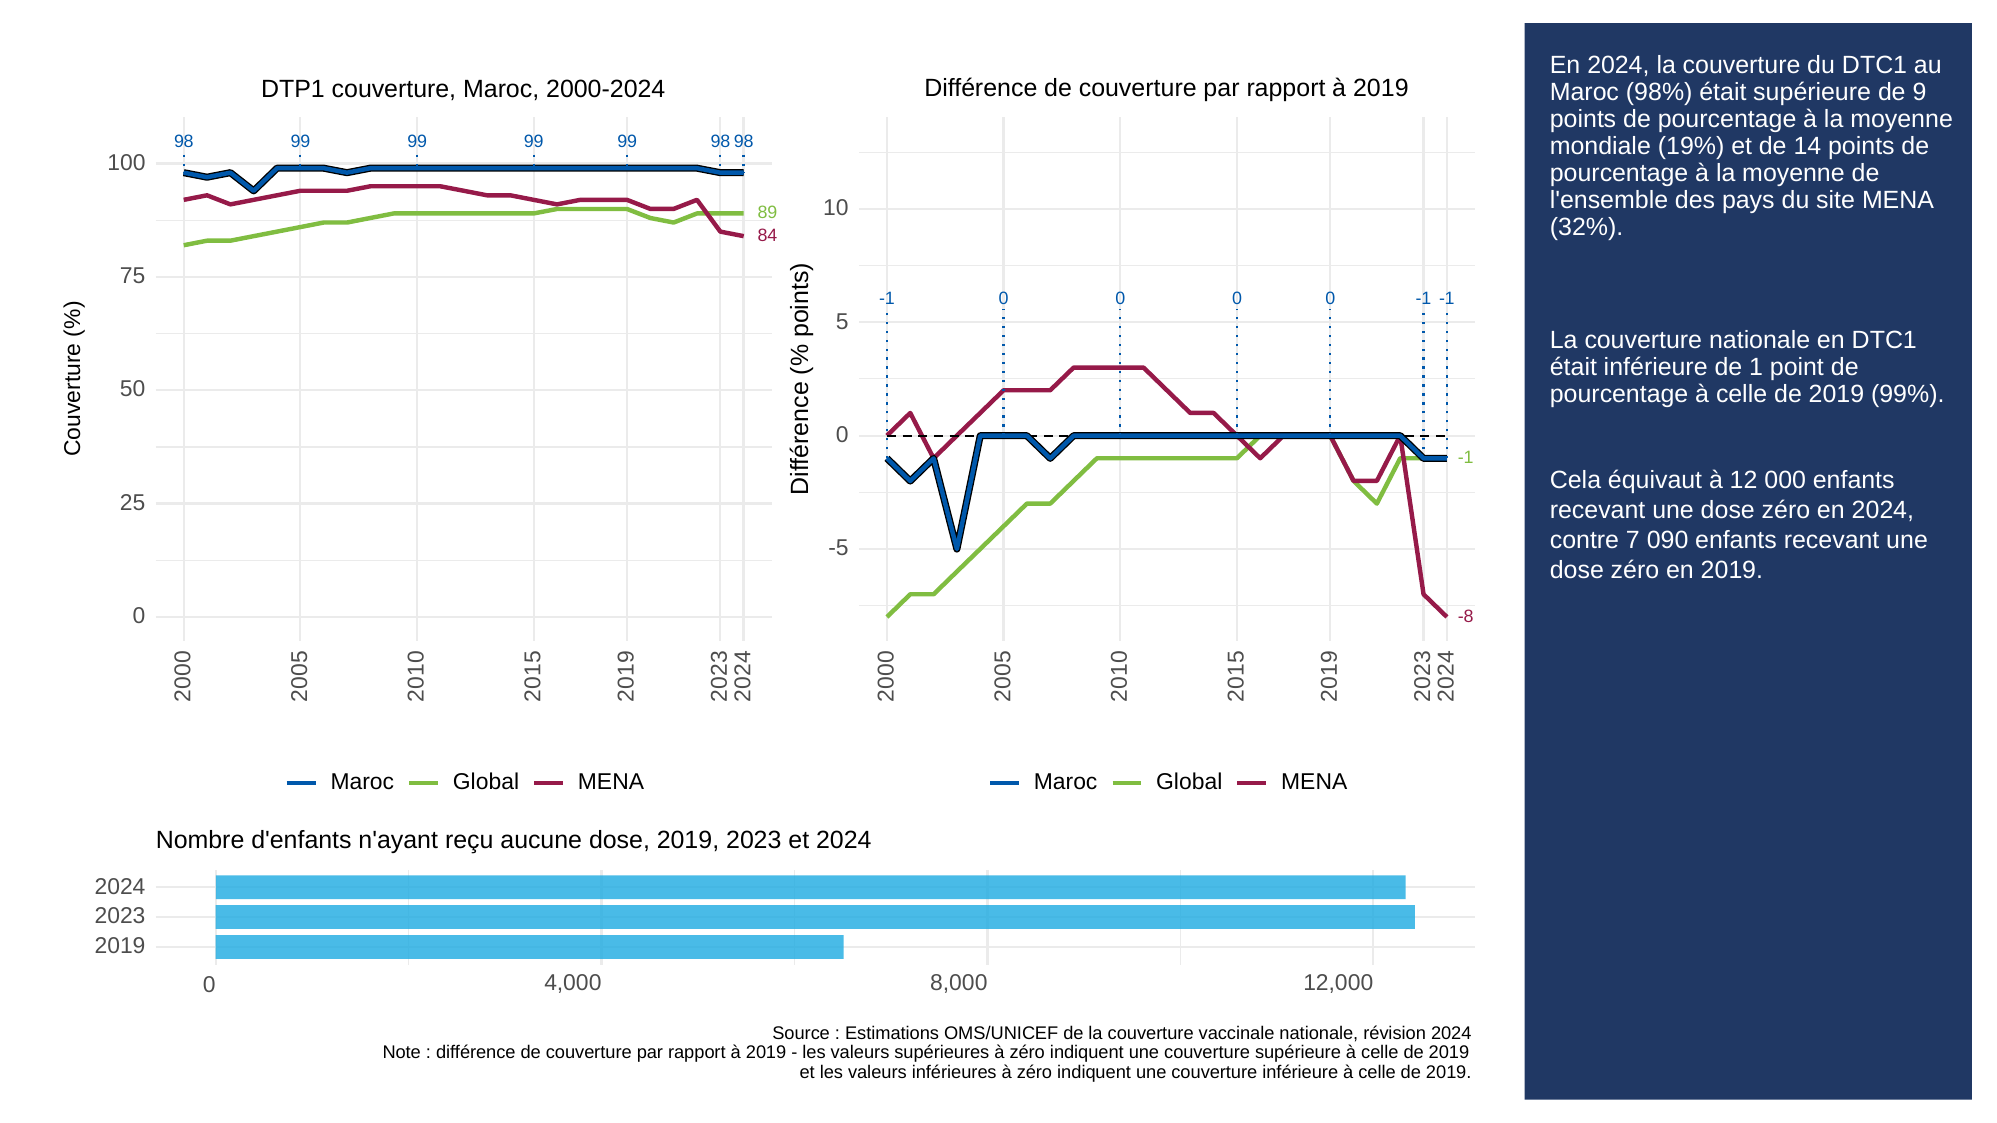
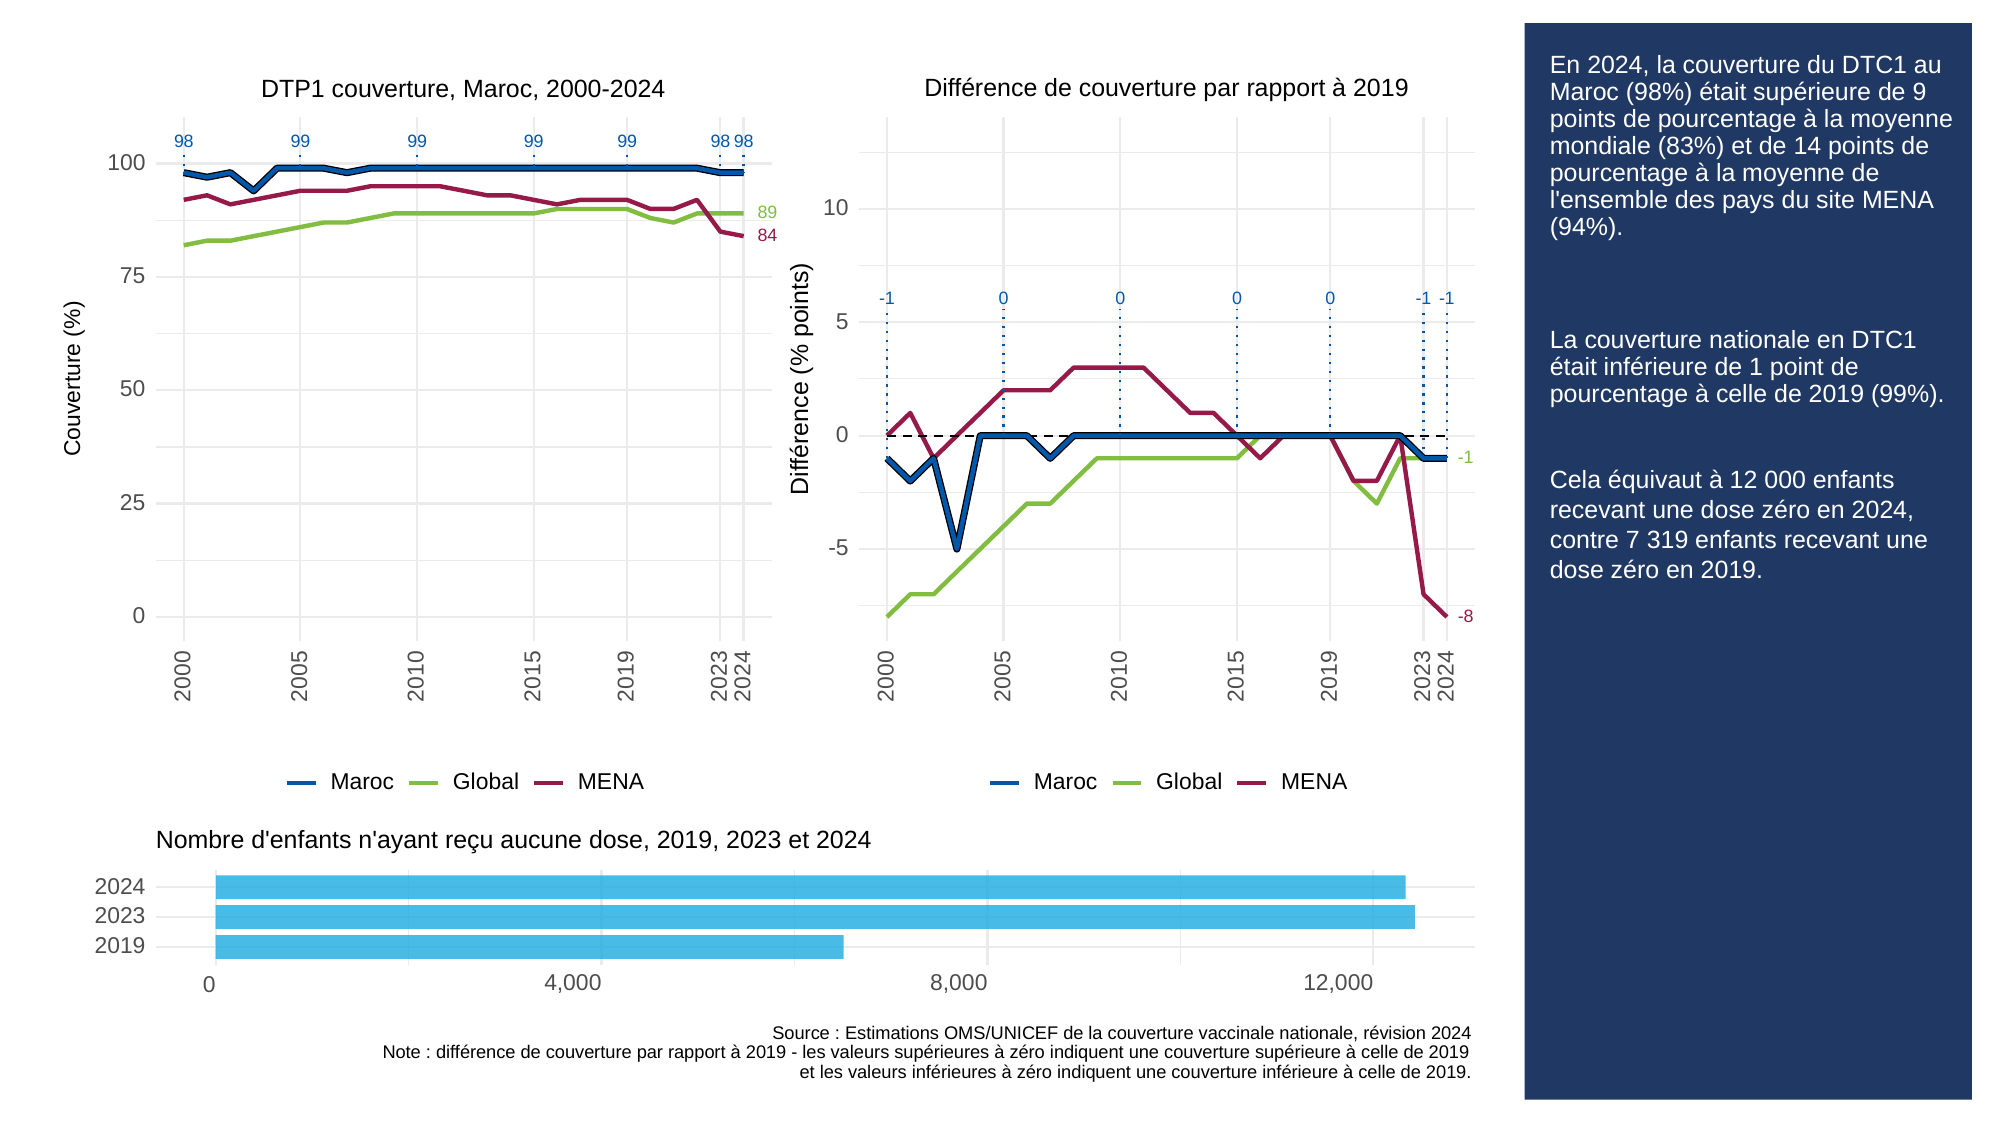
19%: 19% -> 83% (1691, 146)
32%: 32% -> 94% (1587, 227)
090: 090 -> 319 (1668, 541)
